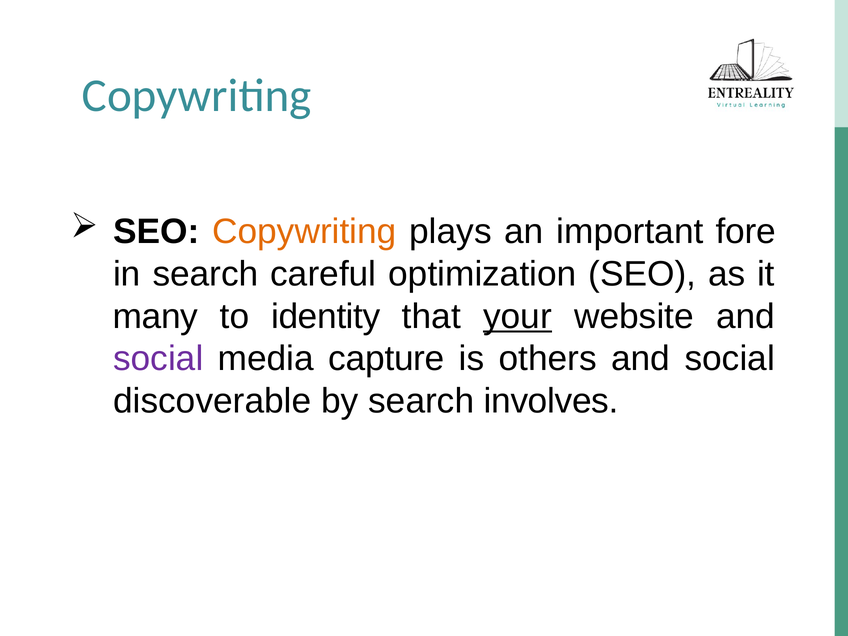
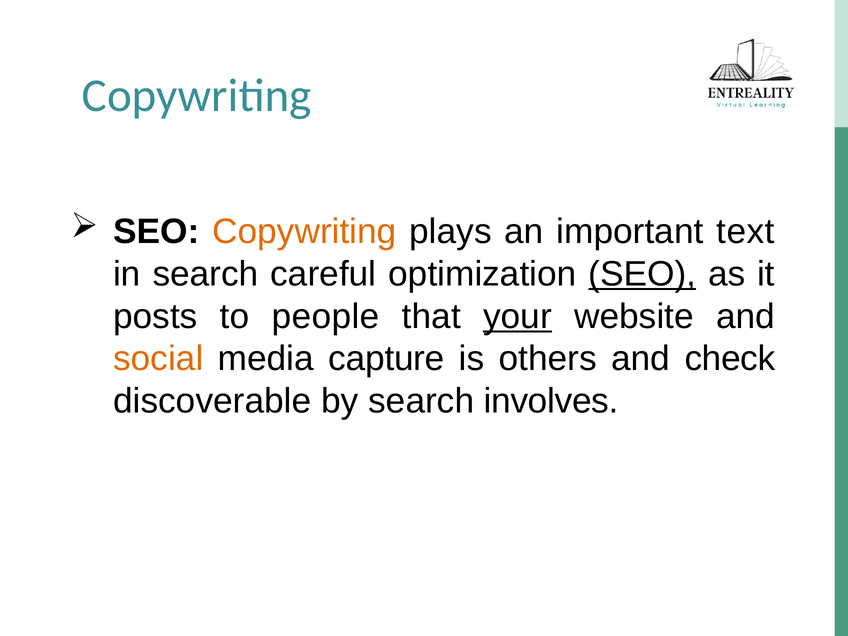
fore: fore -> text (745, 232)
SEO underline: none -> present (642, 274)
many: many -> posts (155, 316)
identity: identity -> people (326, 316)
social colour: purple -> orange (158, 359)
social: social -> check (730, 359)
